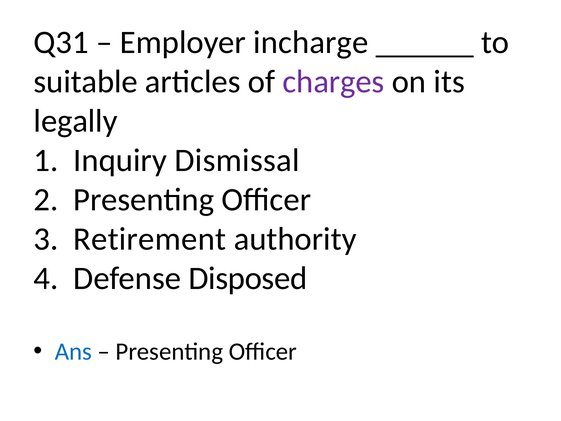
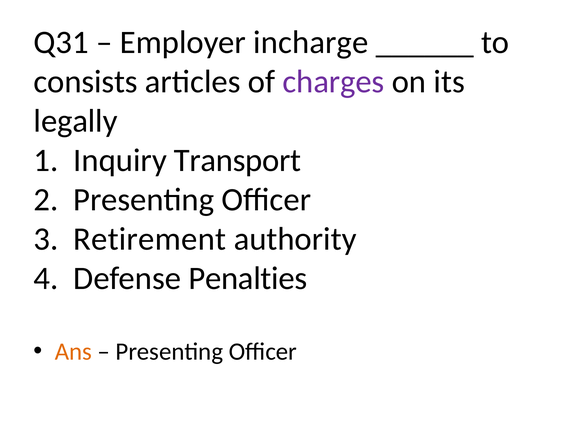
suitable: suitable -> consists (86, 82)
Dismissal: Dismissal -> Transport (237, 160)
Disposed: Disposed -> Penalties (248, 278)
Ans colour: blue -> orange (73, 351)
